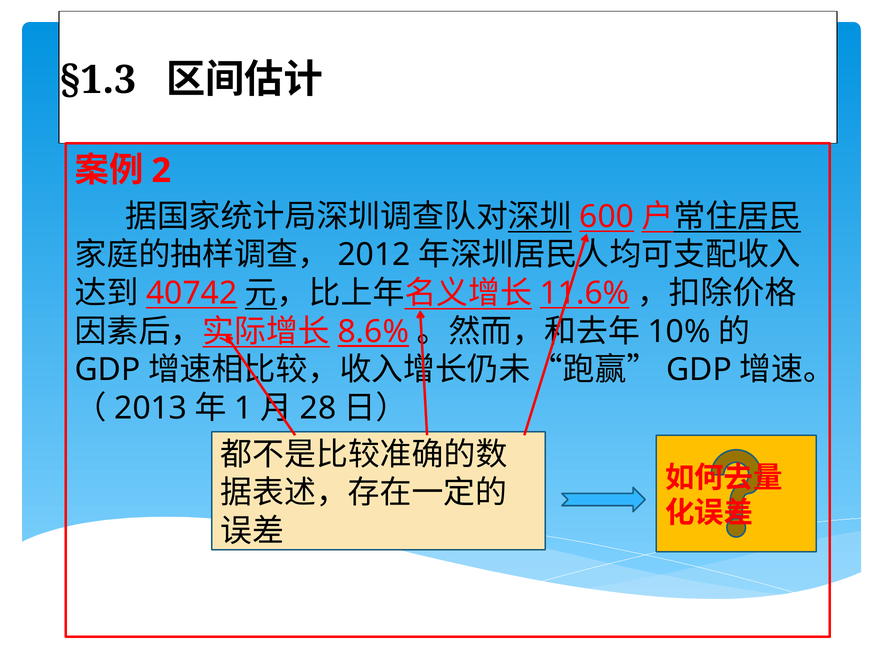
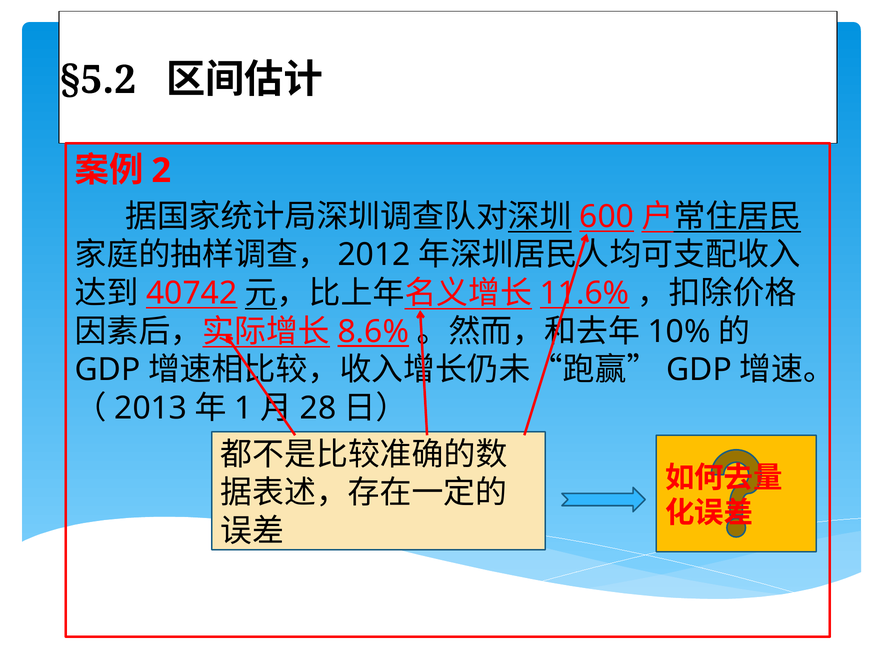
§1.3: §1.3 -> §5.2 (98, 80)
